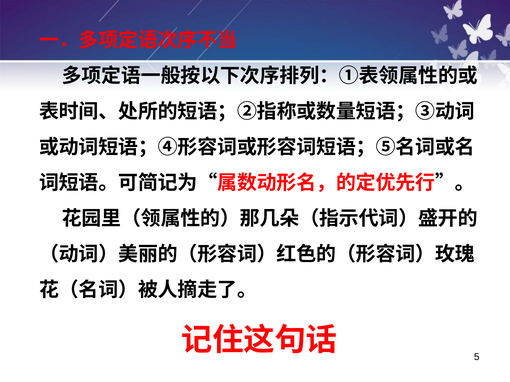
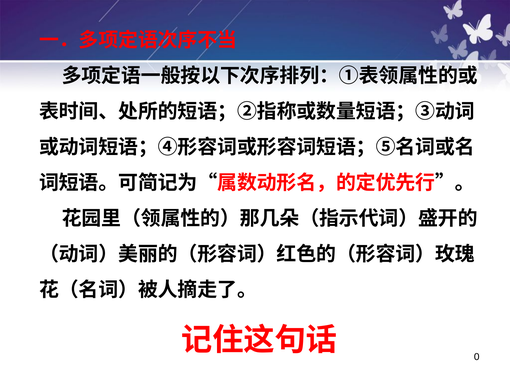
5: 5 -> 0 (477, 357)
